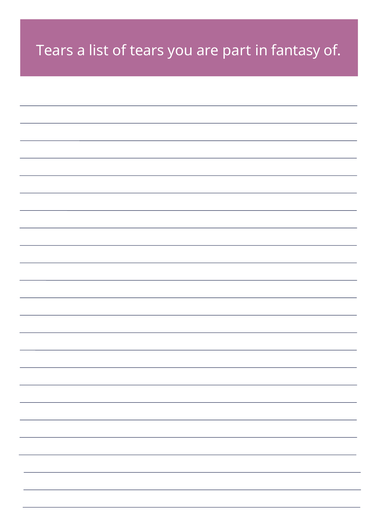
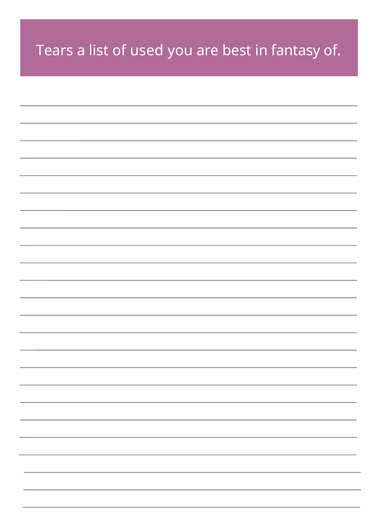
of tears: tears -> used (147, 51)
part: part -> best (237, 51)
